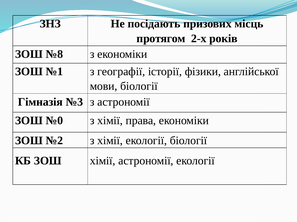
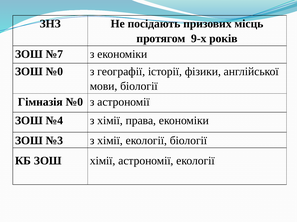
2-х: 2-х -> 9-х (199, 39)
№8: №8 -> №7 (54, 54)
ЗОШ №1: №1 -> №0 (54, 72)
Гімназія №3: №3 -> №0 (74, 102)
№0: №0 -> №4 (54, 121)
№2: №2 -> №3 (54, 141)
